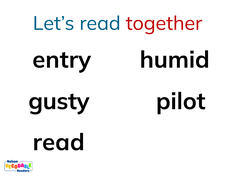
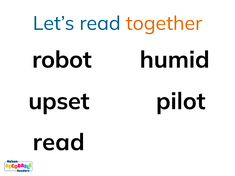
together colour: red -> orange (164, 23)
entry: entry -> robot (62, 60)
gusty: gusty -> upset (59, 102)
